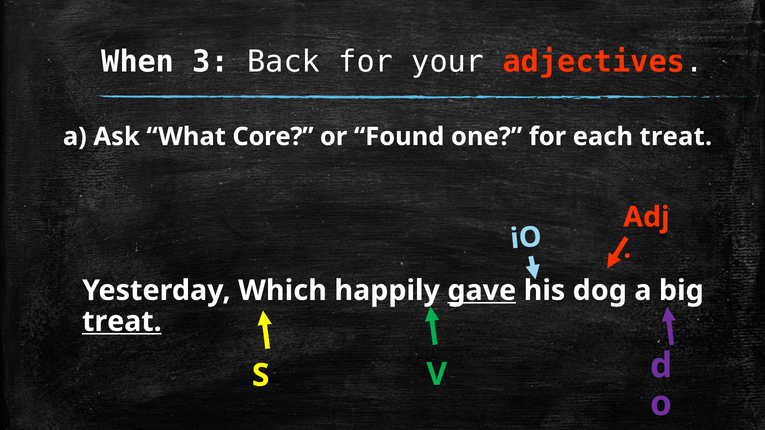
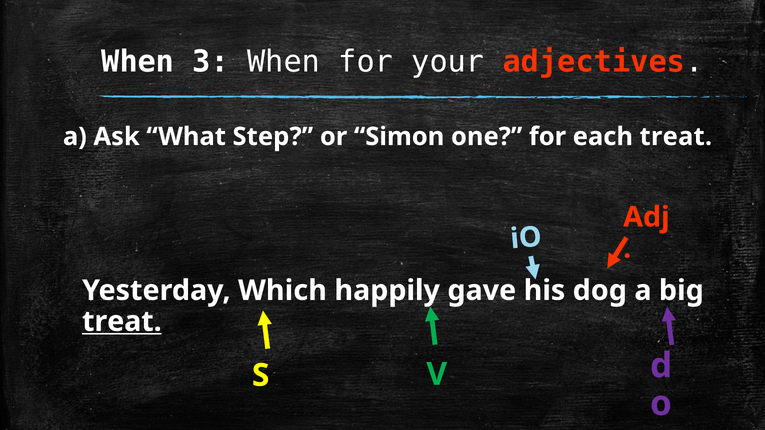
3 Back: Back -> When (284, 62)
Core: Core -> Step (273, 137)
Found: Found -> Simon (399, 137)
gave underline: present -> none (482, 291)
